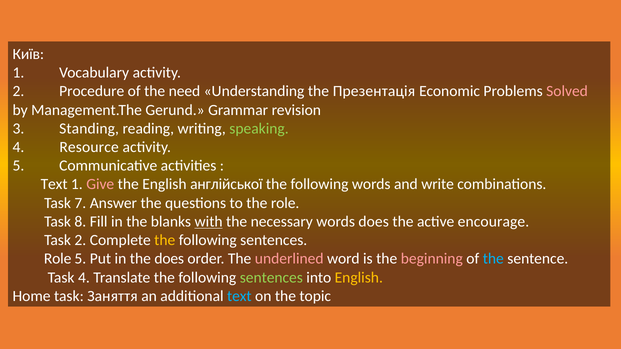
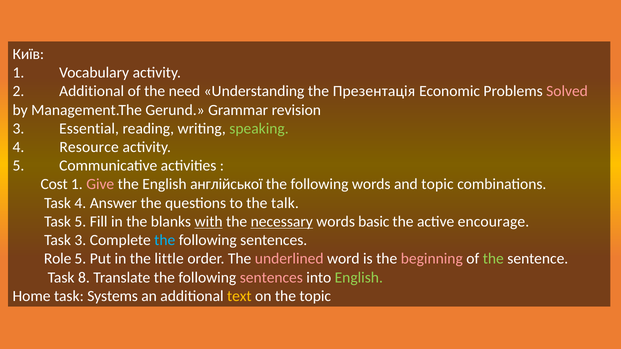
2 Procedure: Procedure -> Additional (92, 91)
Standing: Standing -> Essential (89, 129)
Text: Text -> Cost (54, 185)
and write: write -> topic (437, 185)
Task 7: 7 -> 4 (80, 203)
the role: role -> talk (285, 203)
Task 8: 8 -> 5 (80, 222)
necessary underline: none -> present (282, 222)
words does: does -> basic (374, 222)
Task 2: 2 -> 3 (80, 240)
the colour: yellow -> light blue (165, 240)
the does: does -> little (169, 259)
the colour: light blue -> light green (493, 259)
Task 4: 4 -> 8 (84, 278)
sentences colour: light green -> pink (271, 278)
English colour: yellow -> light green (359, 278)
Заняття: Заняття -> Systems (113, 296)
text colour: light blue -> yellow (239, 296)
